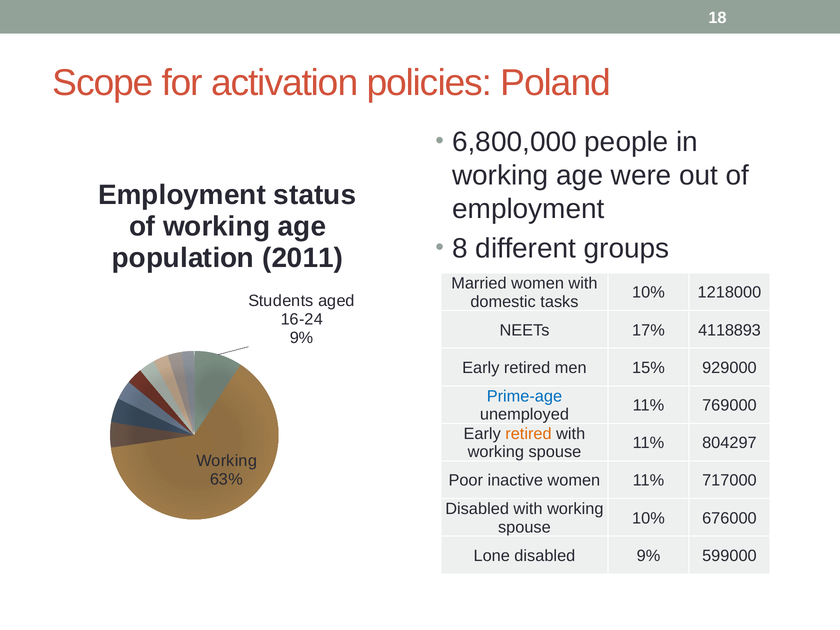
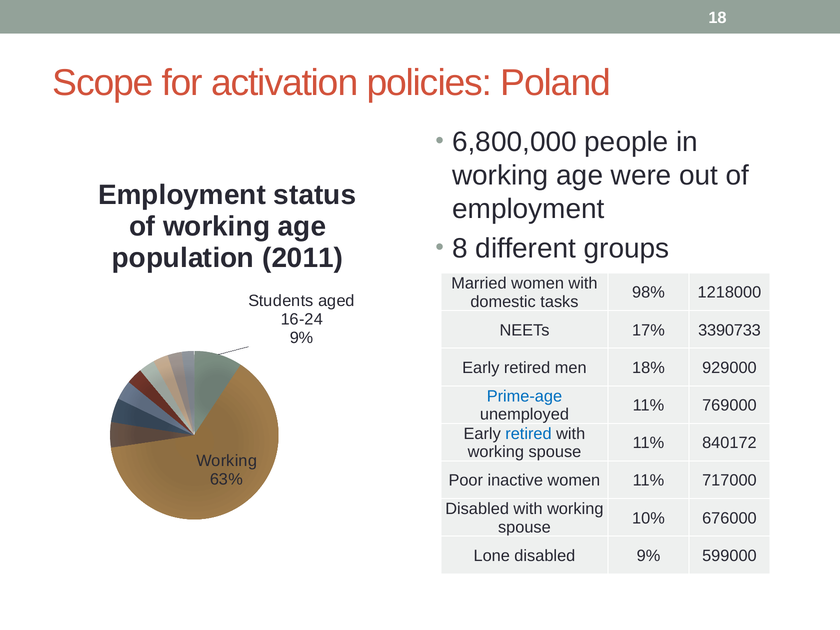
10%: 10% -> 98% (648, 293)
4118893: 4118893 -> 3390733 (729, 330)
15%: 15% -> 18% (648, 368)
retired colour: orange -> blue (528, 434)
804297: 804297 -> 840172 (729, 443)
